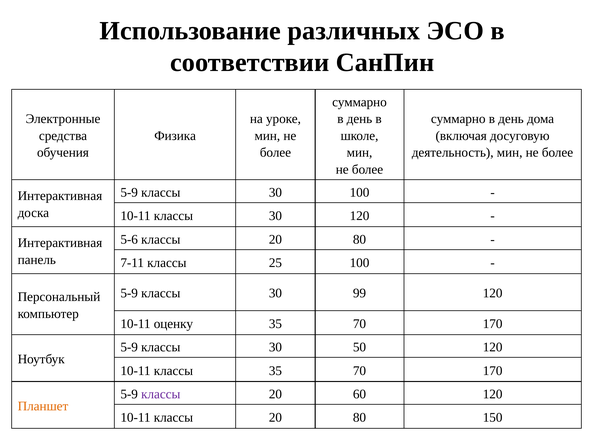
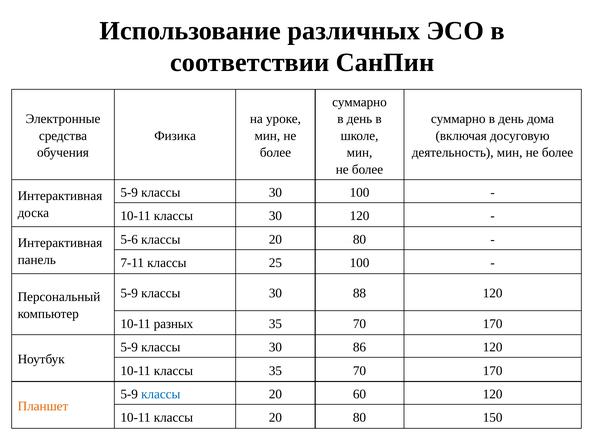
99: 99 -> 88 (360, 293)
оценку: оценку -> разных (173, 324)
50: 50 -> 86 (360, 347)
классы colour: purple -> blue (161, 394)
